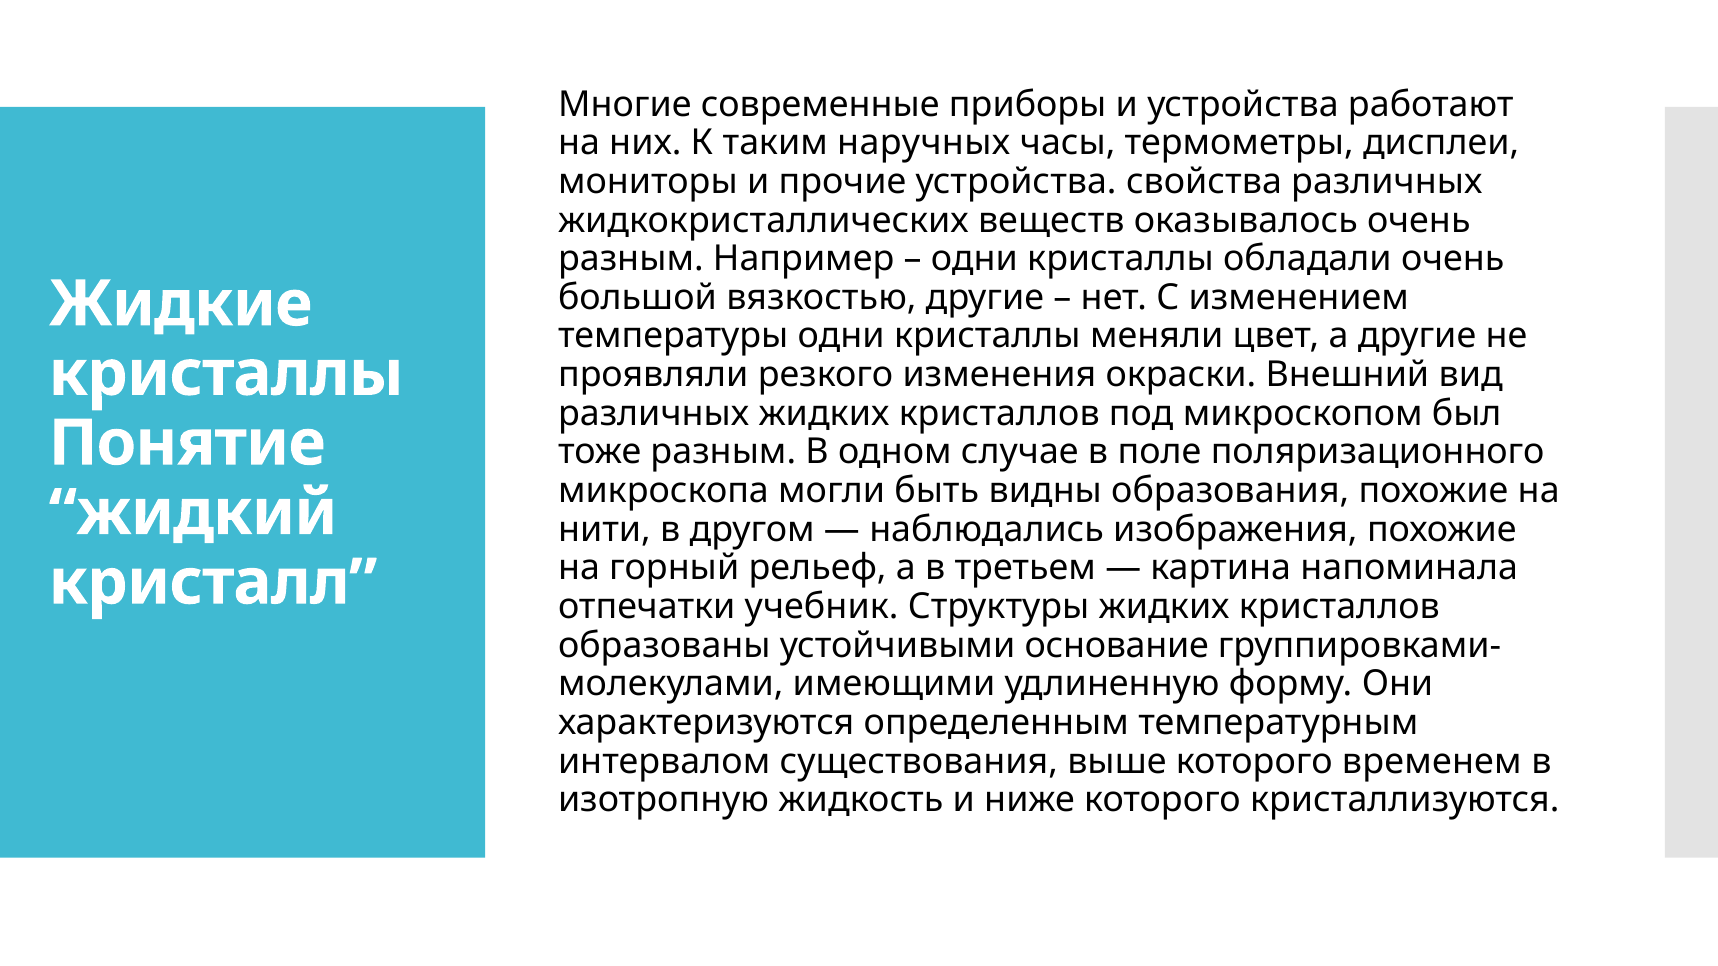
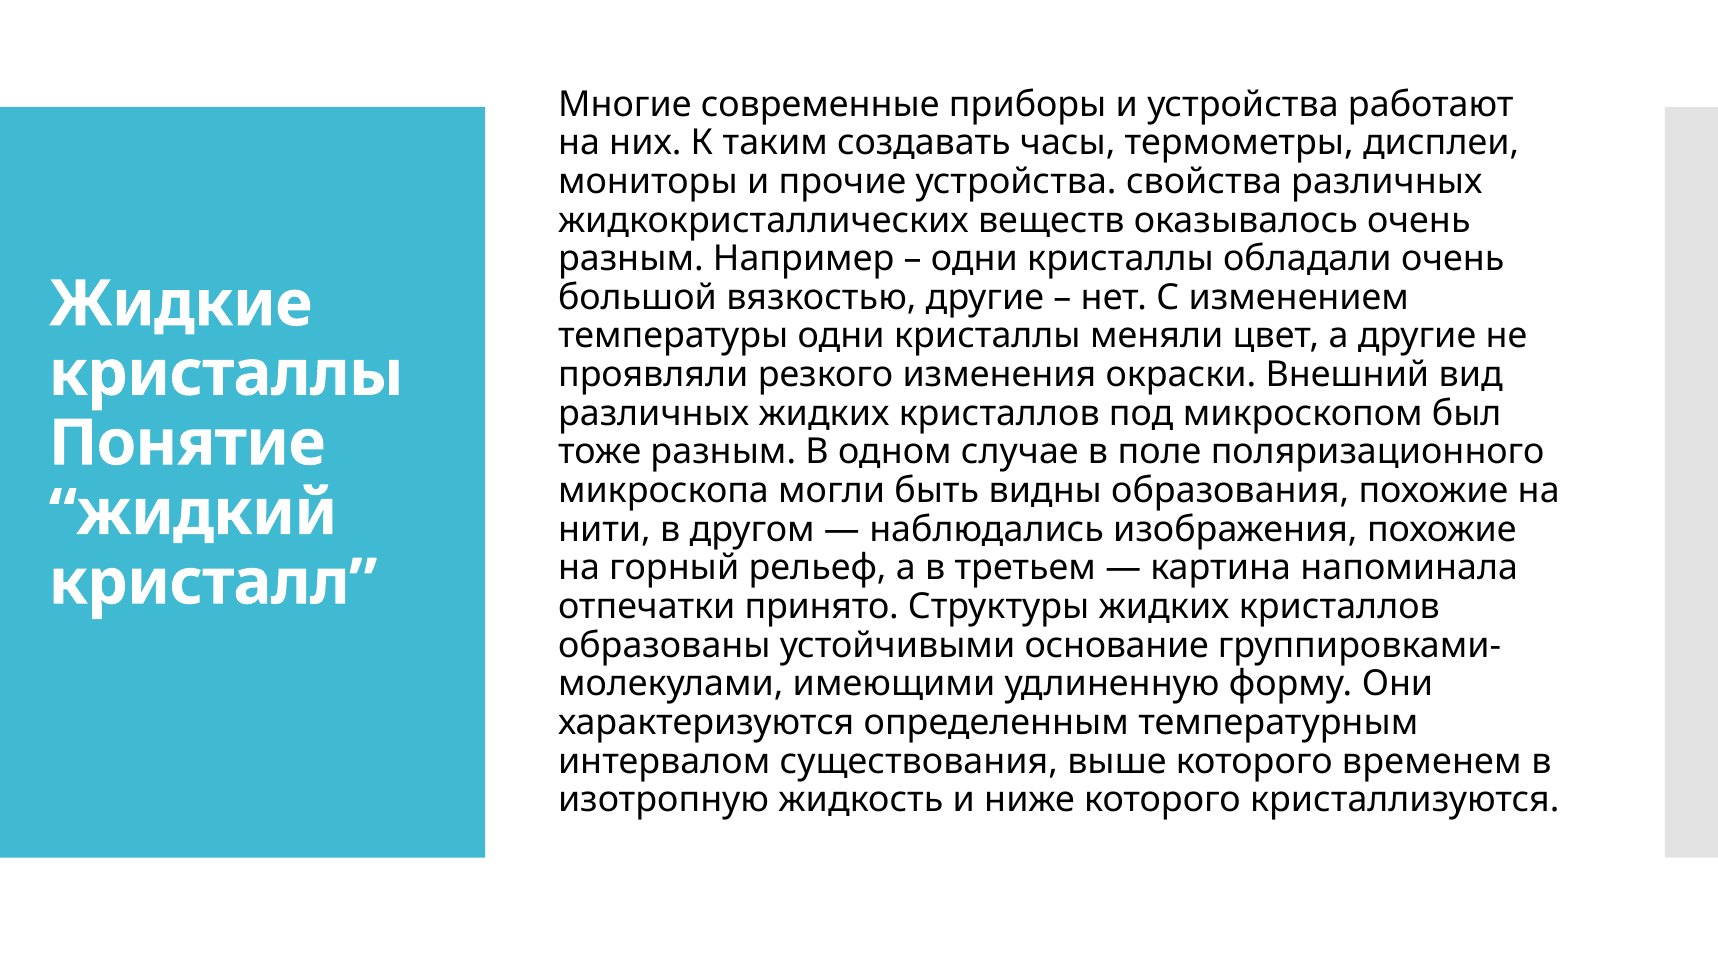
наручных: наручных -> создавать (924, 143)
учебник: учебник -> принято (822, 607)
